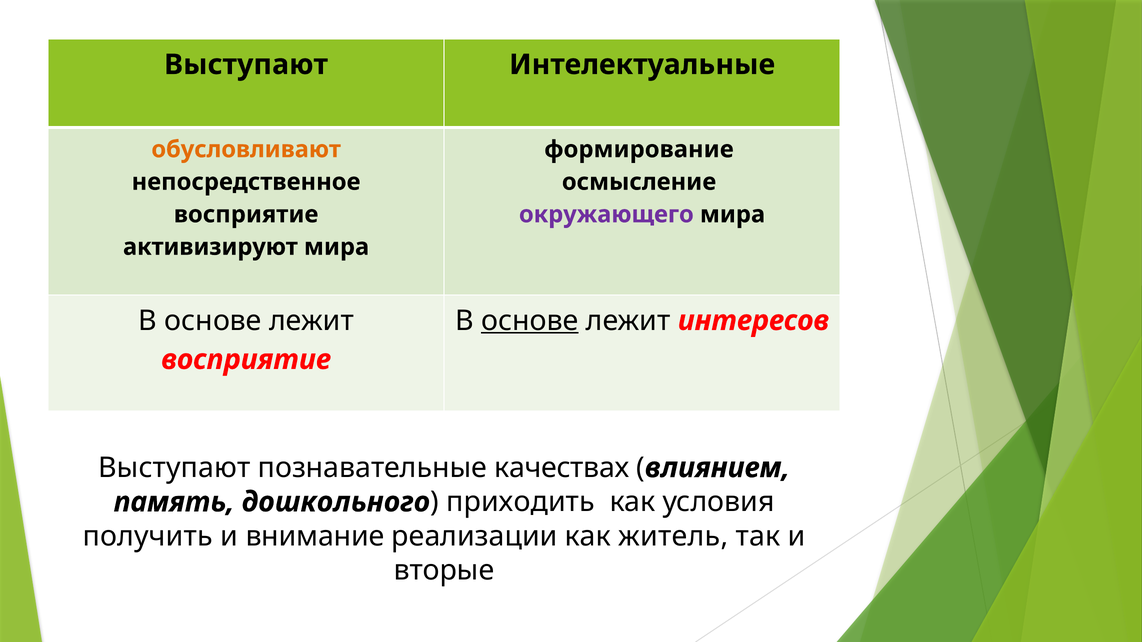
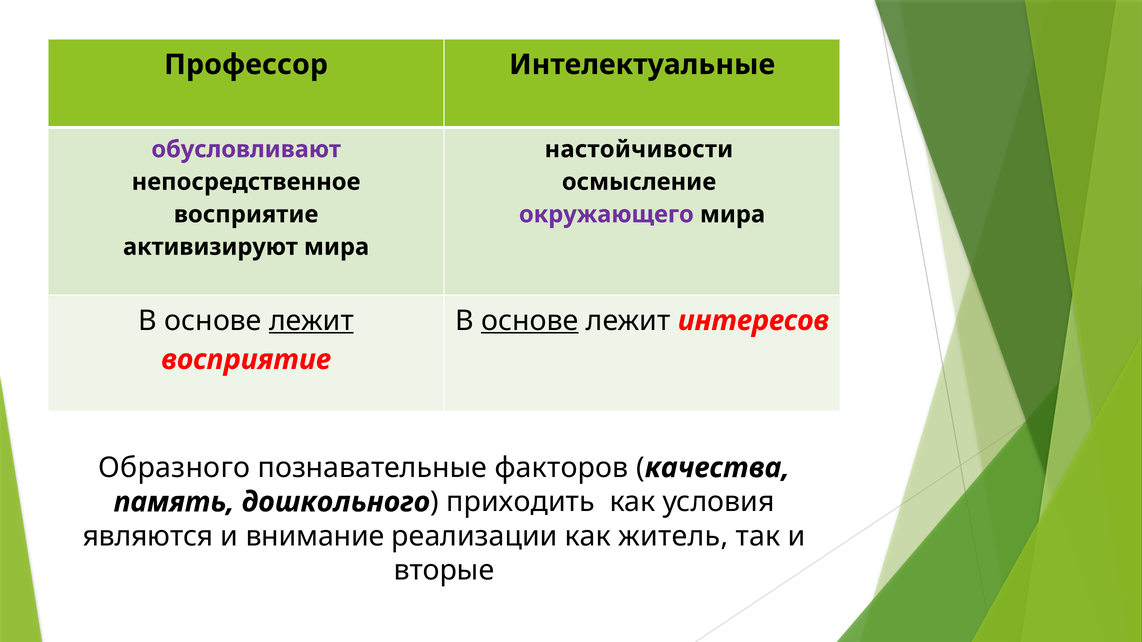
Выступают: Выступают -> Профессор (246, 65)
обусловливают colour: orange -> purple (246, 149)
формирование: формирование -> настойчивости (639, 149)
лежит underline: none -> present (312, 321)
Выступают: Выступают -> Образного (174, 468)
качествах: качествах -> факторов (562, 468)
влиянием: влиянием -> качества (717, 468)
получить: получить -> являются (148, 537)
